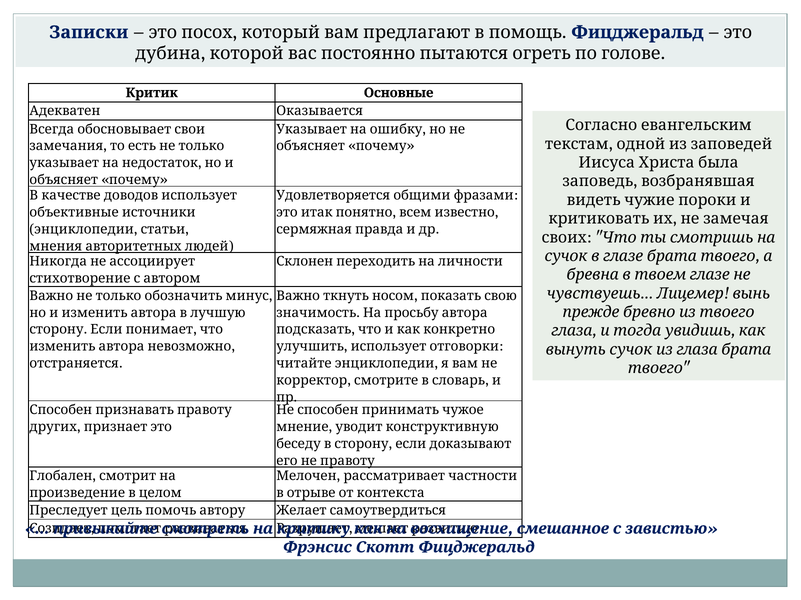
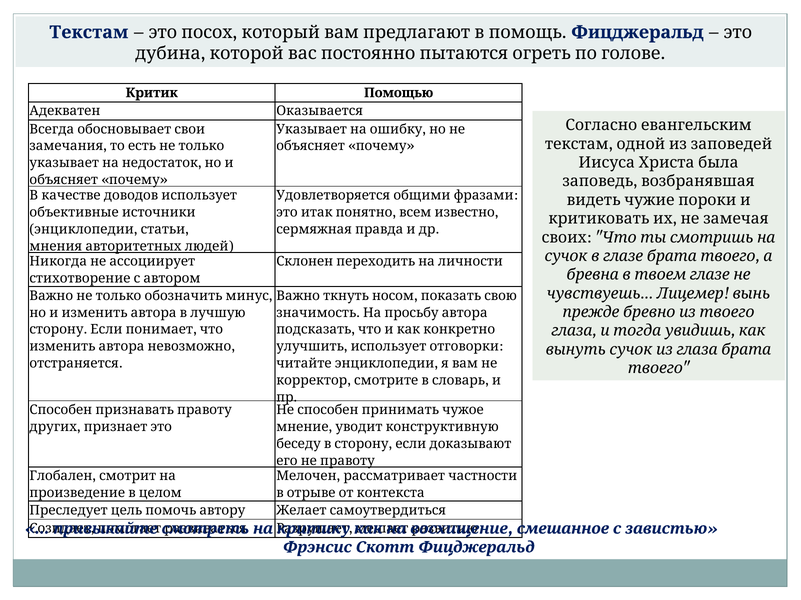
Записки: Записки -> Текстам (89, 32)
Основные: Основные -> Помощью (399, 93)
